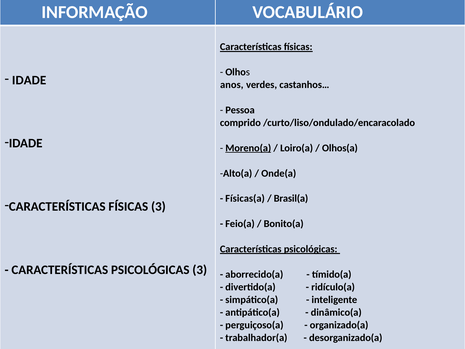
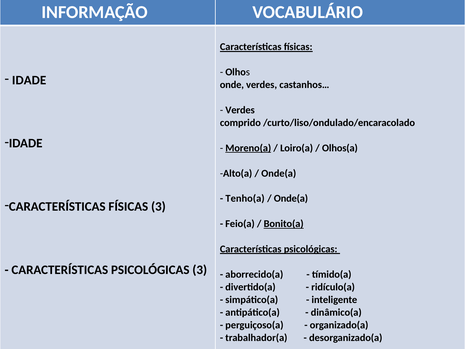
anos: anos -> onde (232, 85)
Pessoa: Pessoa -> Verdes (240, 110)
Físicas(a: Físicas(a -> Tenho(a (245, 198)
Brasil(a: Brasil(a -> Onde(a (291, 198)
Bonito(a underline: none -> present (284, 224)
